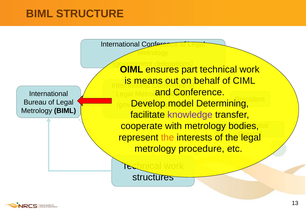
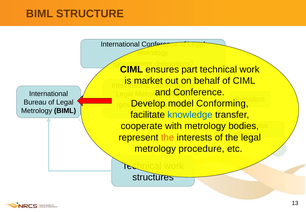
OIML: OIML -> CIML (132, 70)
means: means -> market (148, 81)
Determining: Determining -> Conforming (222, 103)
knowledge colour: purple -> blue (190, 115)
